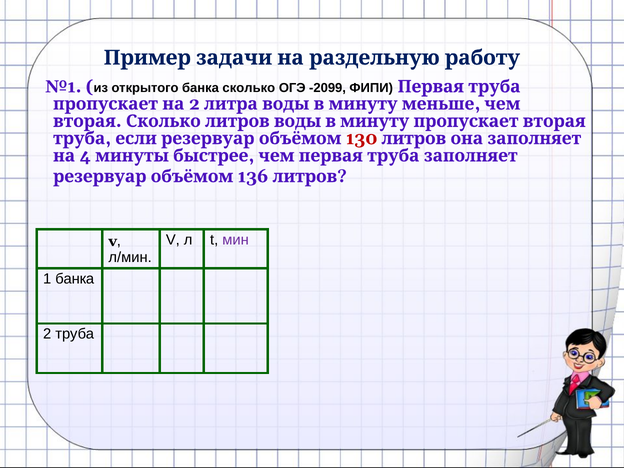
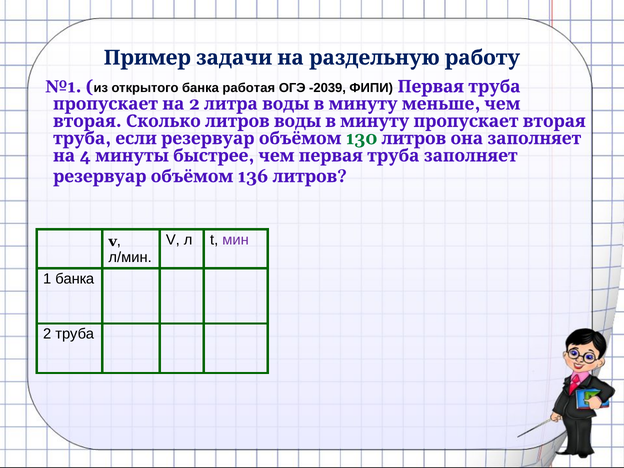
банка сколько: сколько -> работая (249, 88)
-2099: -2099 -> -2039 (328, 88)
130 colour: red -> green (362, 138)
